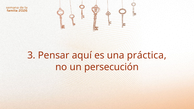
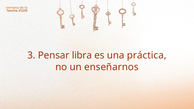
aquí: aquí -> libra (82, 55)
persecución: persecución -> enseñarnos (111, 67)
